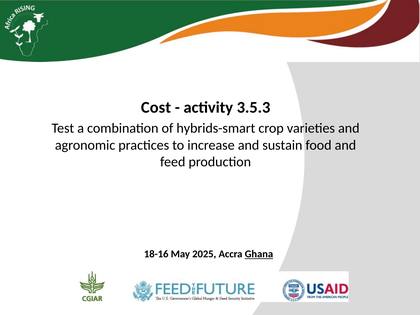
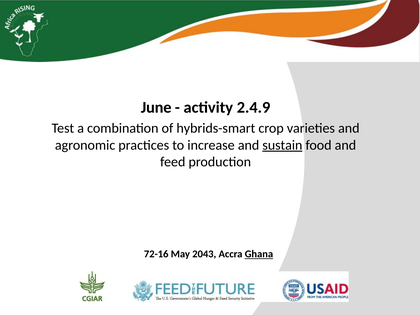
Cost: Cost -> June (156, 108)
3.5.3: 3.5.3 -> 2.4.9 (254, 108)
sustain underline: none -> present (282, 145)
18-16: 18-16 -> 72-16 (156, 254)
2025: 2025 -> 2043 (204, 254)
